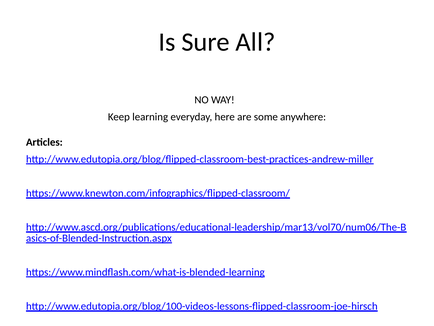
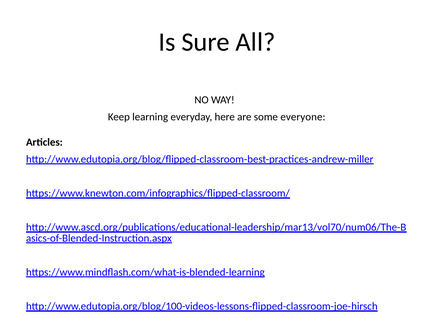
anywhere: anywhere -> everyone (303, 117)
